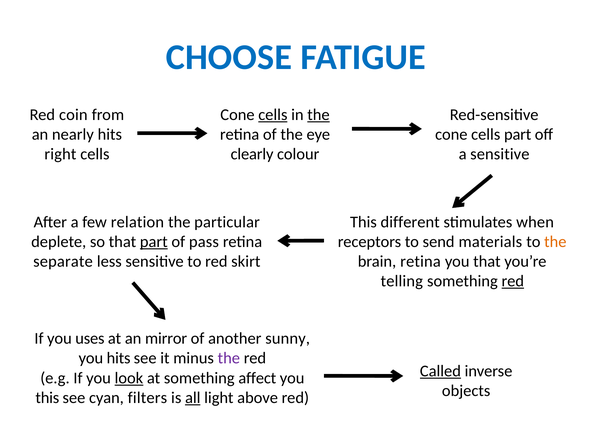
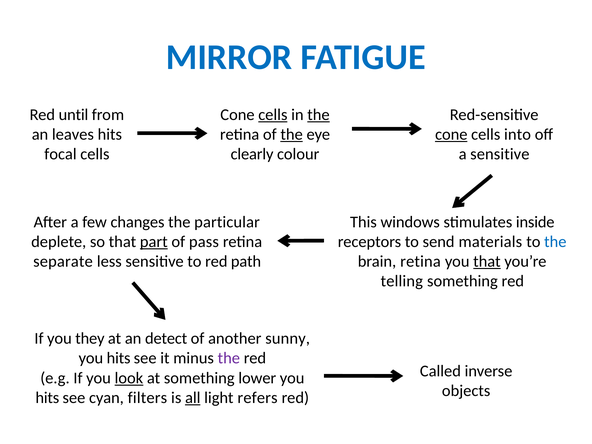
CHOOSE: CHOOSE -> MIRROR (229, 57)
coin: coin -> until (73, 115)
nearly: nearly -> leaves (73, 134)
the underline: none -> present (292, 134)
cone underline: none -> present (451, 134)
cells part: part -> into (518, 134)
right: right -> focal (60, 154)
relation: relation -> changes (138, 222)
different: different -> windows (410, 222)
when: when -> inside (535, 222)
the colour: orange -> blue (555, 242)
skirt: skirt -> path (246, 261)
that underline: none -> present (487, 261)
red underline: present -> none (513, 281)
uses: uses -> they (90, 338)
mirror: mirror -> detect (166, 338)
Called underline: present -> none (440, 371)
affect: affect -> lower (257, 378)
this: this -> hits (47, 398)
above: above -> refers (257, 398)
